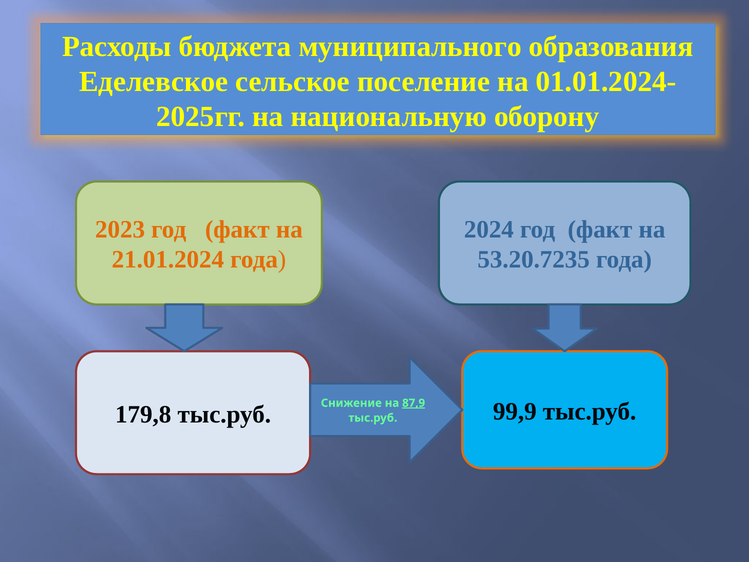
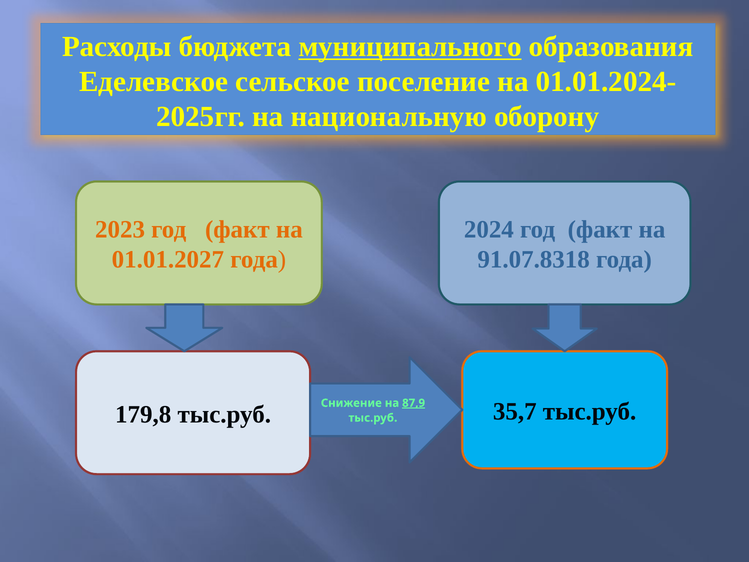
муниципального underline: none -> present (410, 47)
21.01.2024: 21.01.2024 -> 01.01.2027 (168, 260)
53.20.7235: 53.20.7235 -> 91.07.8318 (534, 260)
99,9: 99,9 -> 35,7 (515, 411)
